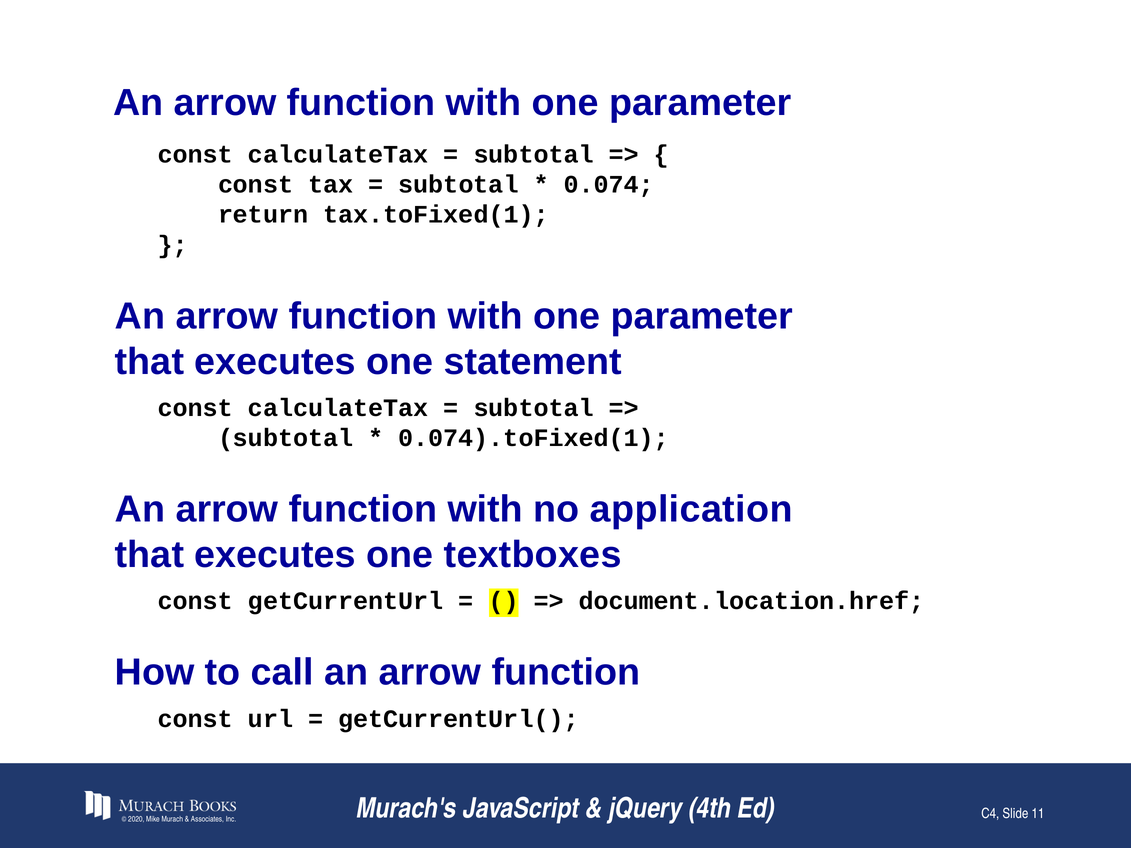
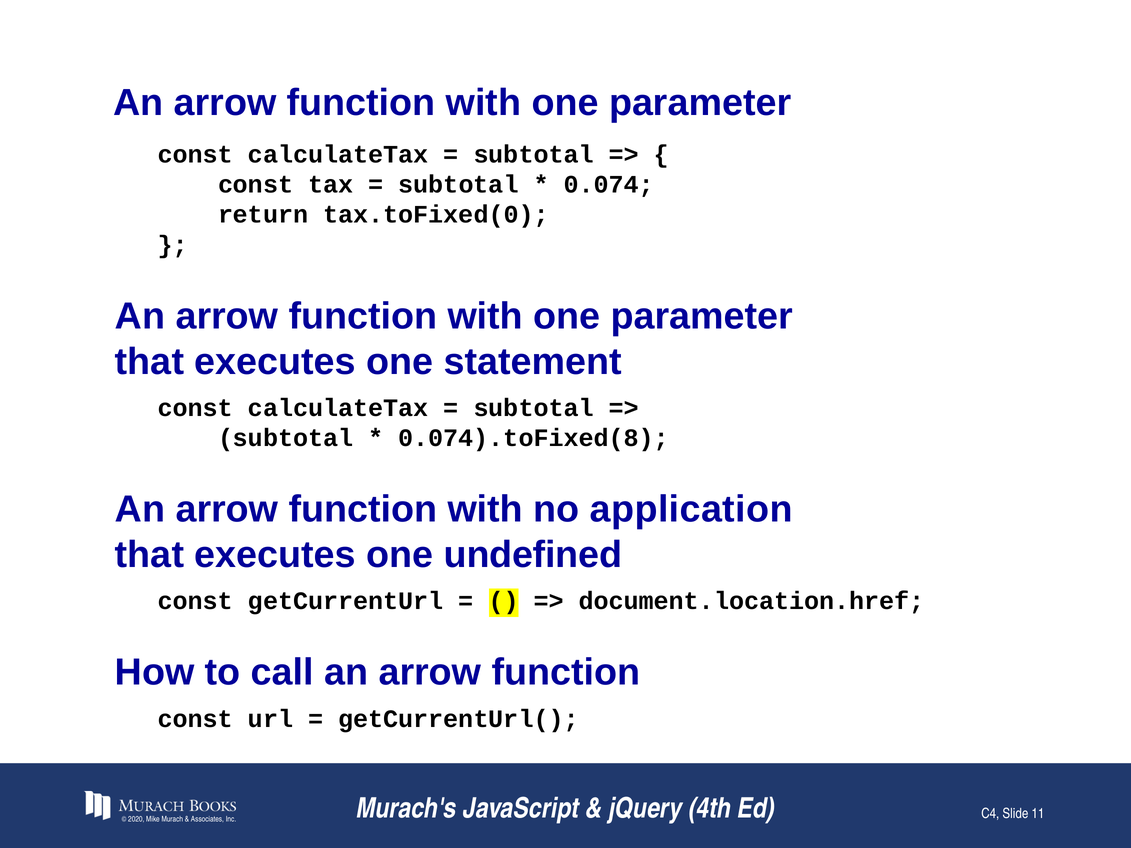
tax.toFixed(1: tax.toFixed(1 -> tax.toFixed(0 (436, 215)
0.074).toFixed(1: 0.074).toFixed(1 -> 0.074).toFixed(8 (534, 438)
textboxes: textboxes -> undefined (533, 555)
